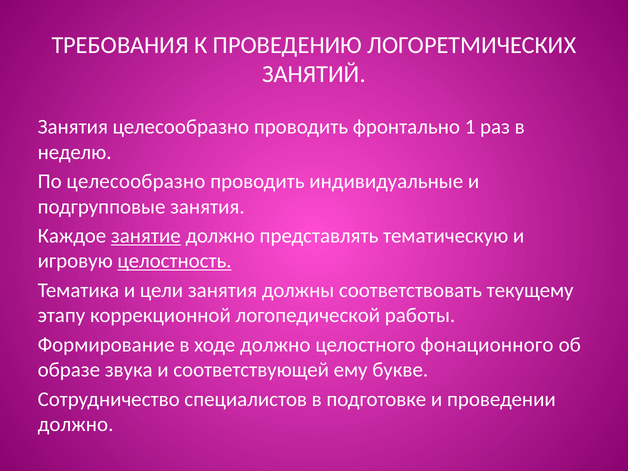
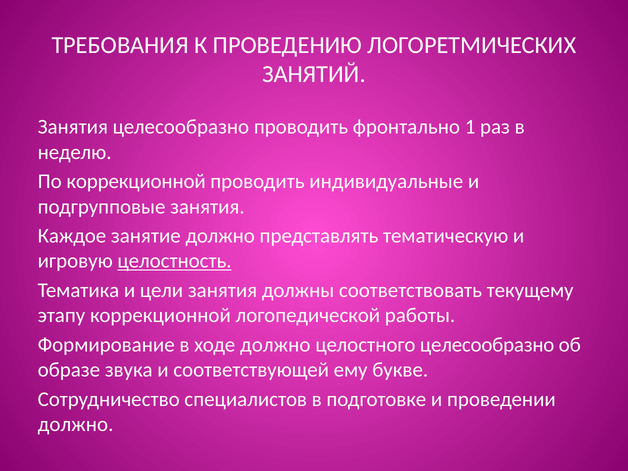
По целесообразно: целесообразно -> коррекционной (136, 181)
занятие underline: present -> none (146, 236)
целостного фонационного: фонационного -> целесообразно (487, 345)
